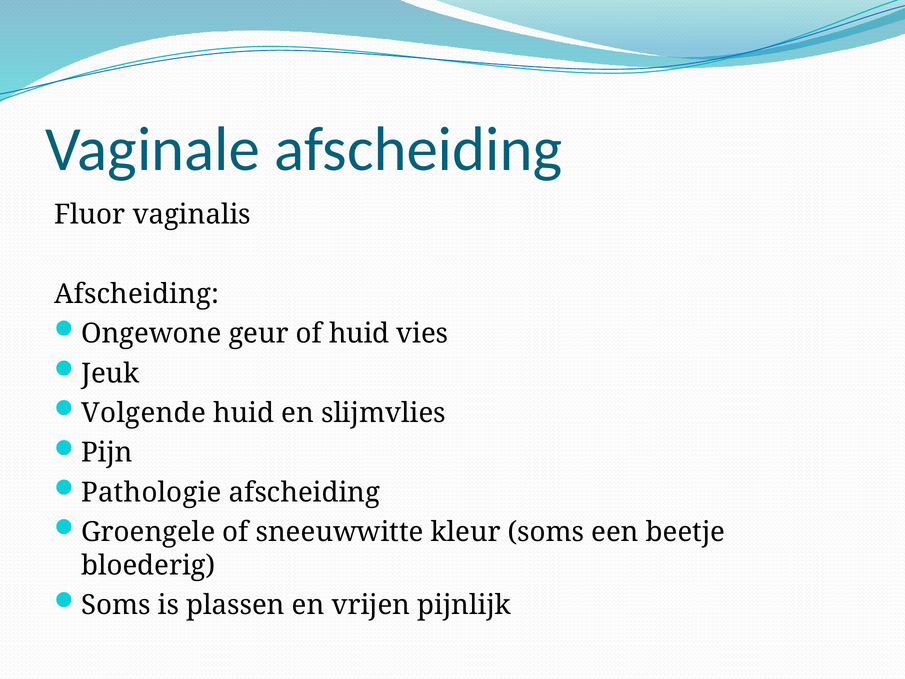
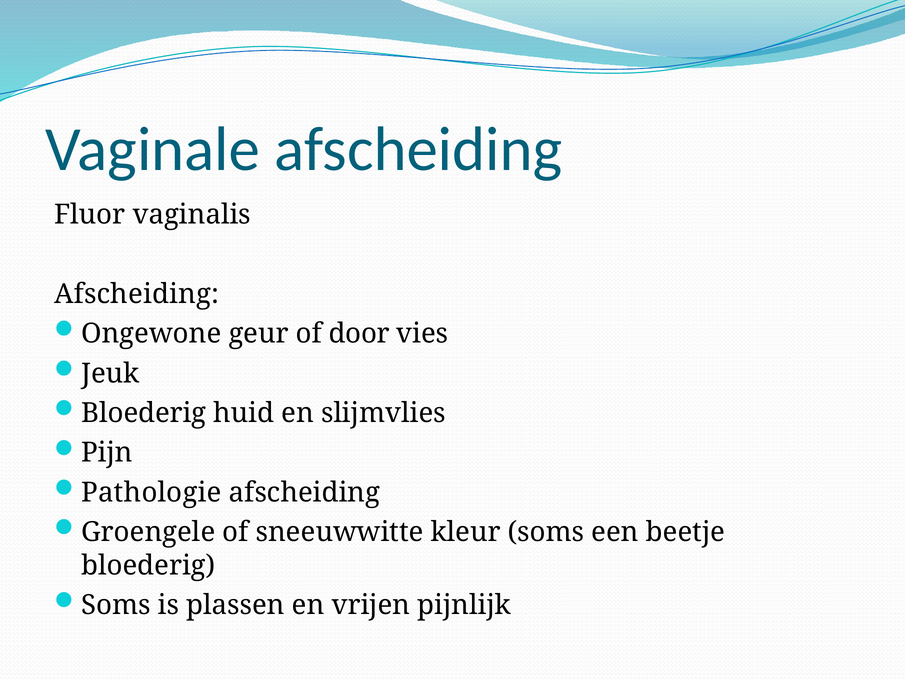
of huid: huid -> door (359, 334)
Volgende: Volgende -> Bloederig (144, 413)
